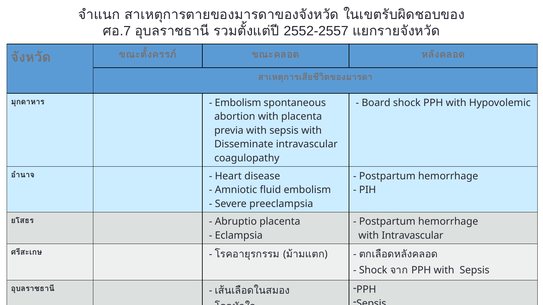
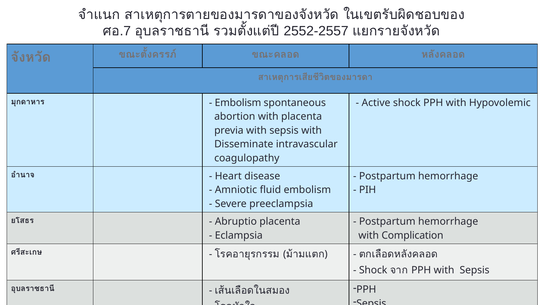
Board: Board -> Active (376, 103)
with Intravascular: Intravascular -> Complication (412, 236)
